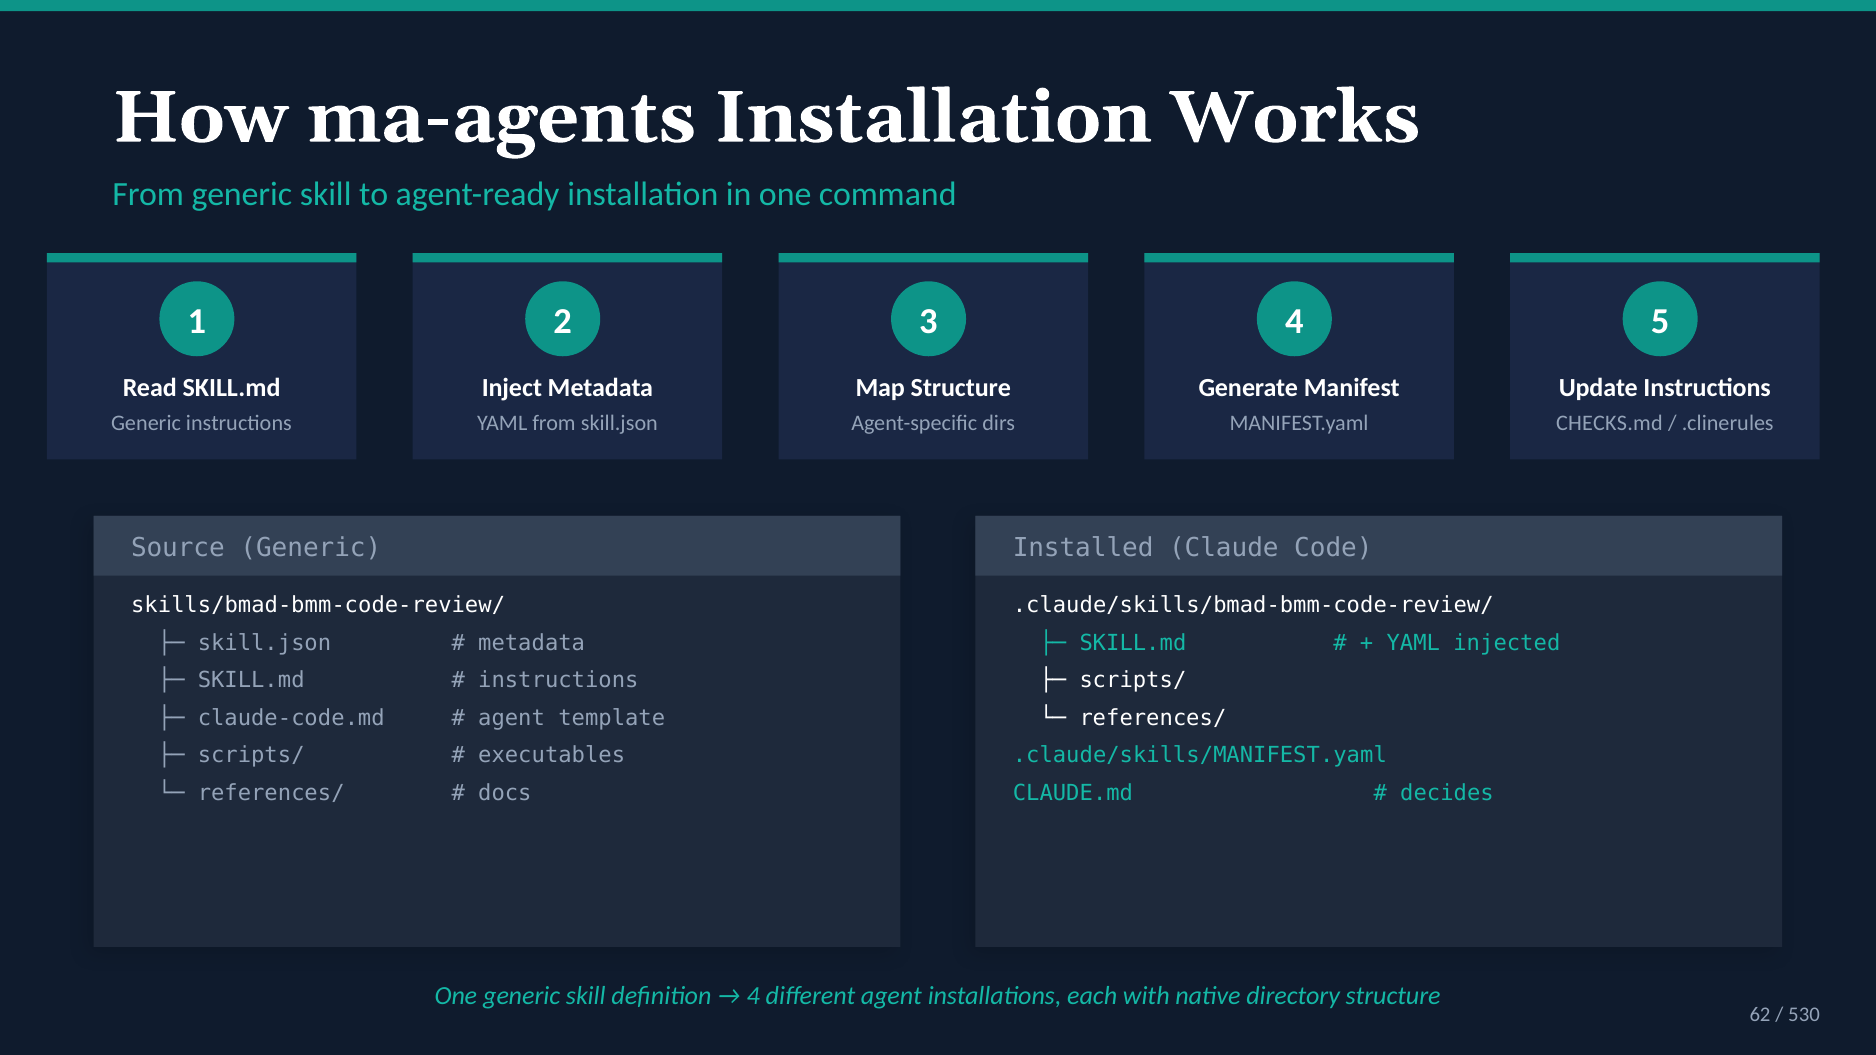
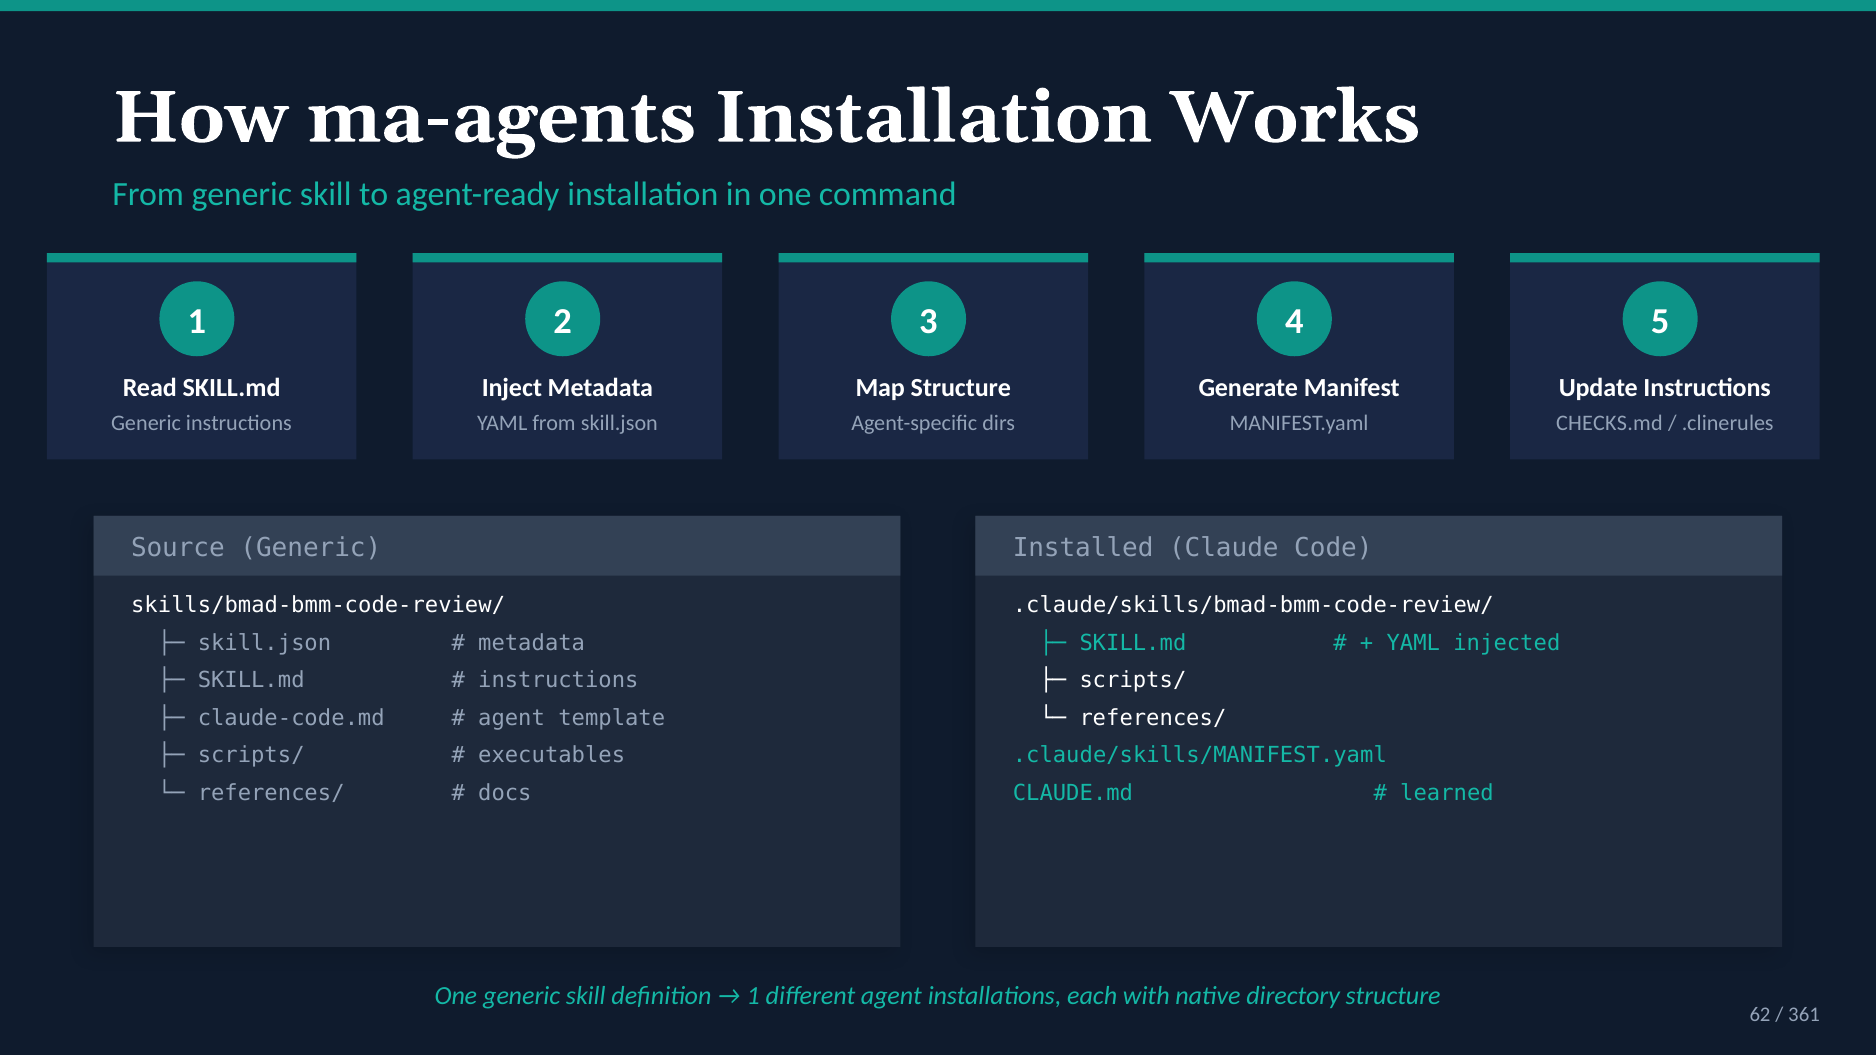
decides: decides -> learned (1447, 793)
4: 4 -> 1 (753, 996)
530: 530 -> 361 (1804, 1014)
